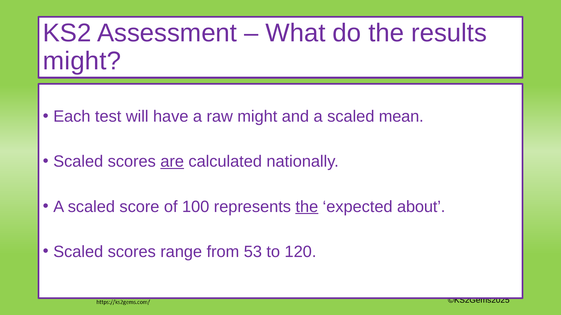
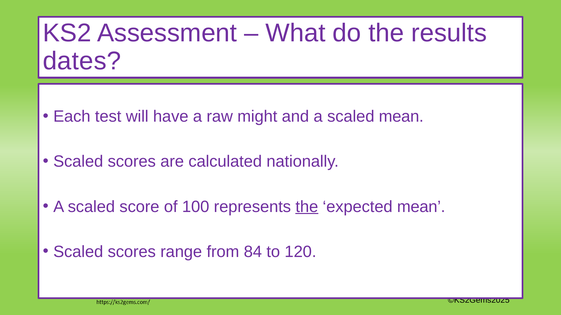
might: might -> dates (82, 61)
are underline: present -> none (172, 162)
expected about: about -> mean (421, 207)
53: 53 -> 84 (253, 252)
